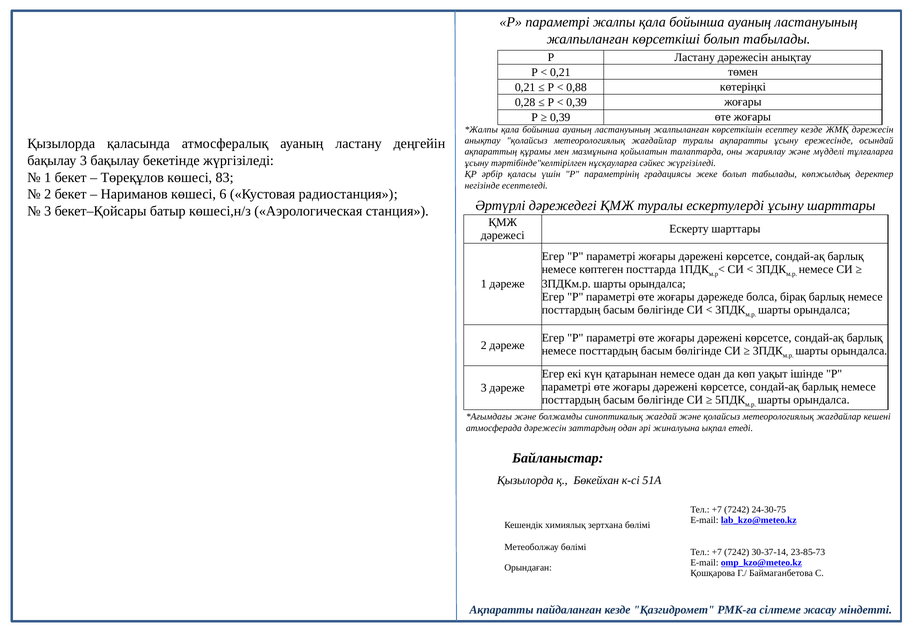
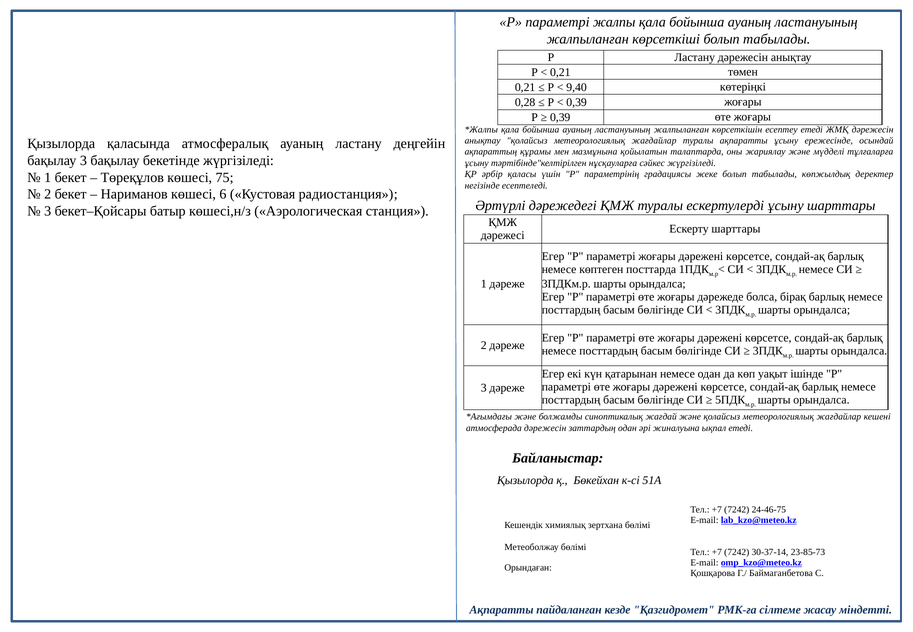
0,88: 0,88 -> 9,40 (577, 87)
есептеу кезде: кезде -> етеді (812, 129)
83: 83 -> 75 (225, 177)
24-30-75: 24-30-75 -> 24-46-75 (769, 510)
